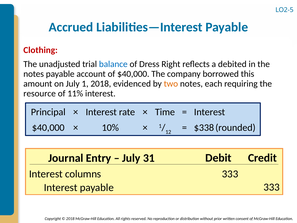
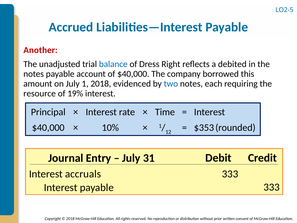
Clothing: Clothing -> Another (41, 50)
two colour: orange -> blue (171, 84)
11%: 11% -> 19% (75, 93)
$338: $338 -> $353 (204, 128)
columns: columns -> accruals (83, 174)
